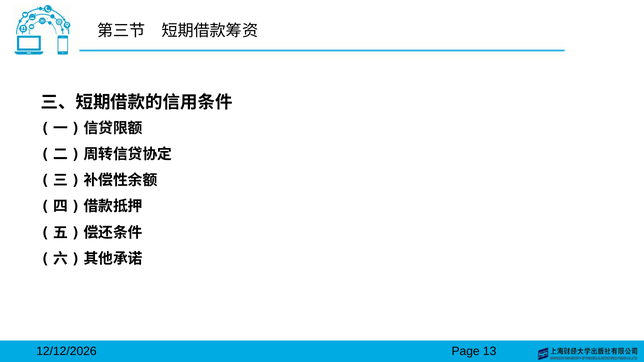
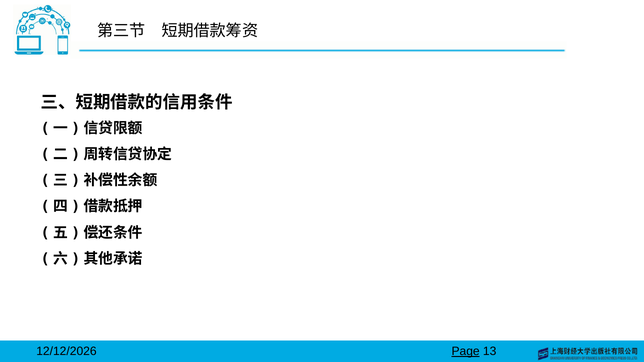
Page underline: none -> present (466, 352)
